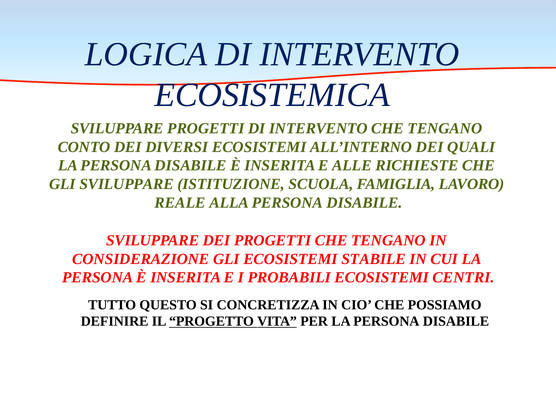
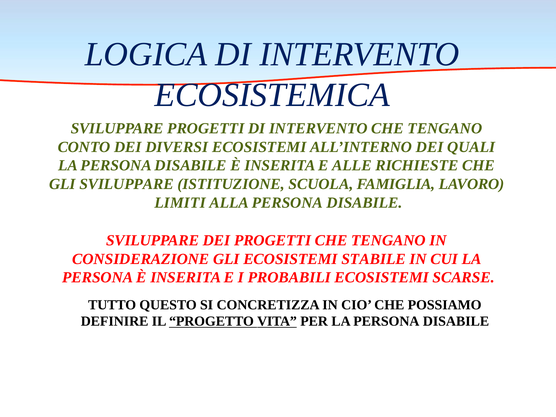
REALE: REALE -> LIMITI (180, 203)
CENTRI: CENTRI -> SCARSE (464, 277)
